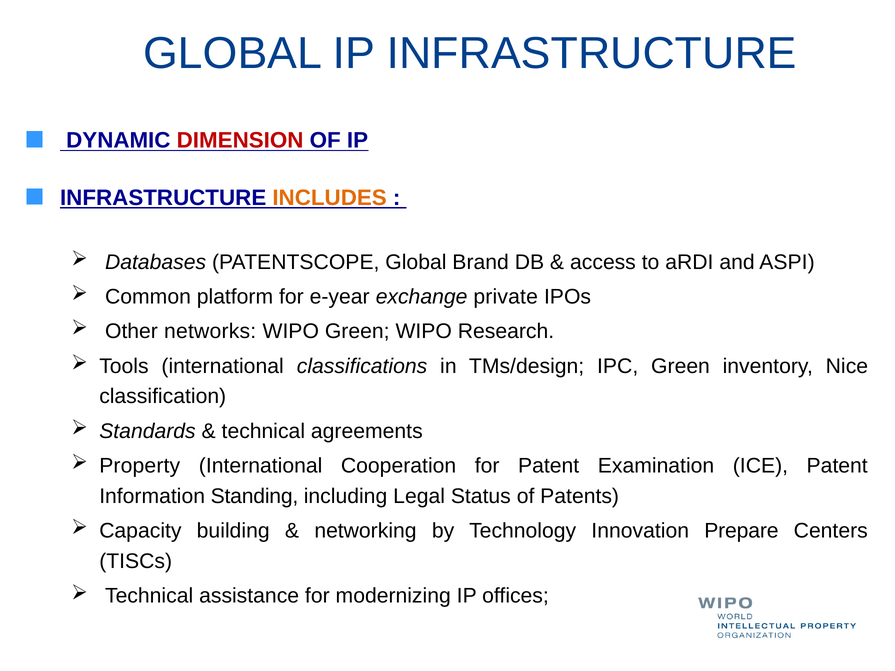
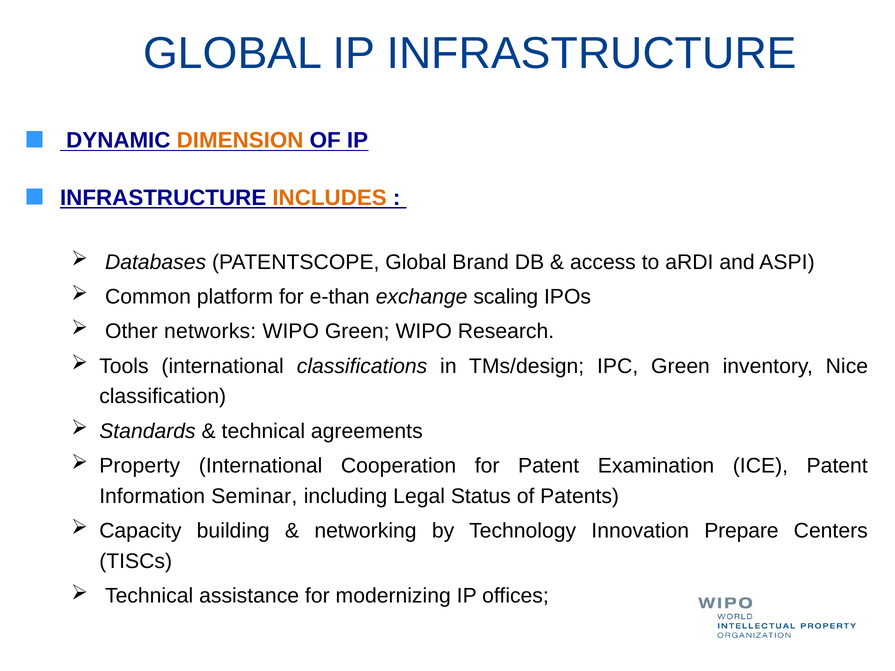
DIMENSION colour: red -> orange (240, 141)
e-year: e-year -> e-than (340, 297)
private: private -> scaling (506, 297)
Standing: Standing -> Seminar (254, 496)
